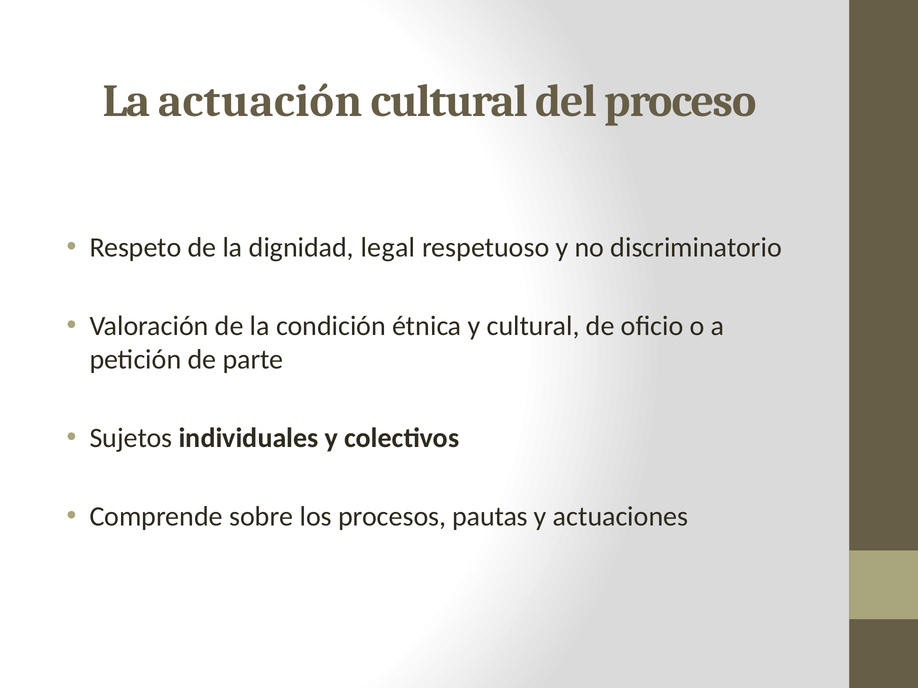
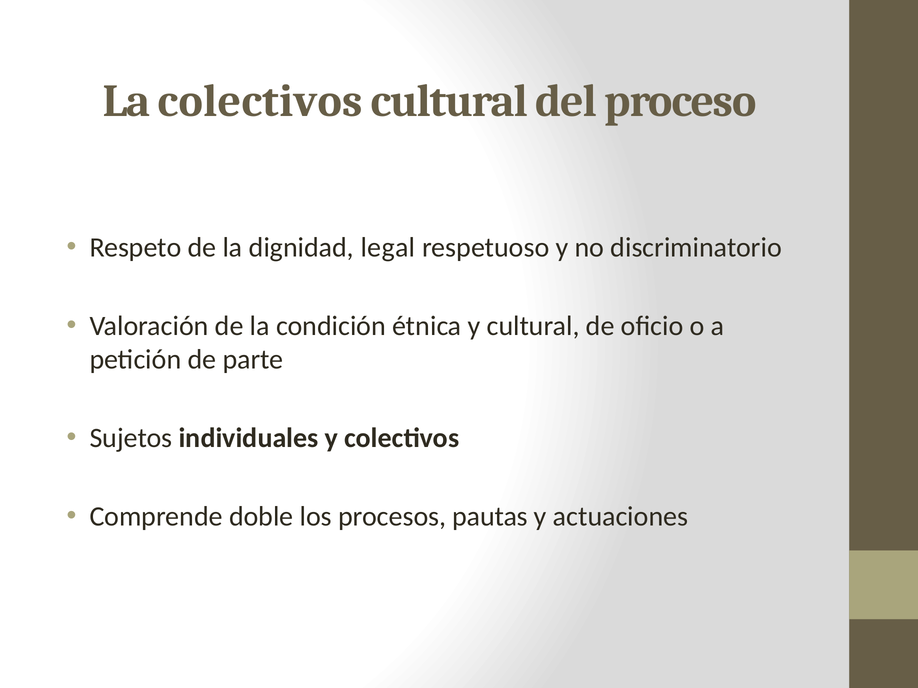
La actuación: actuación -> colectivos (260, 101)
sobre: sobre -> doble (261, 517)
